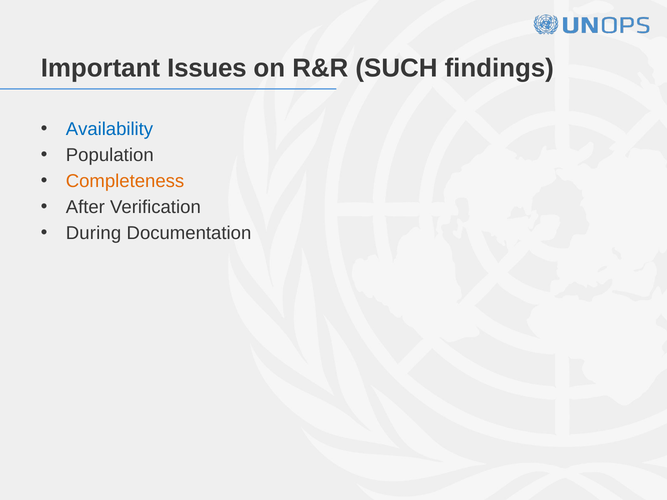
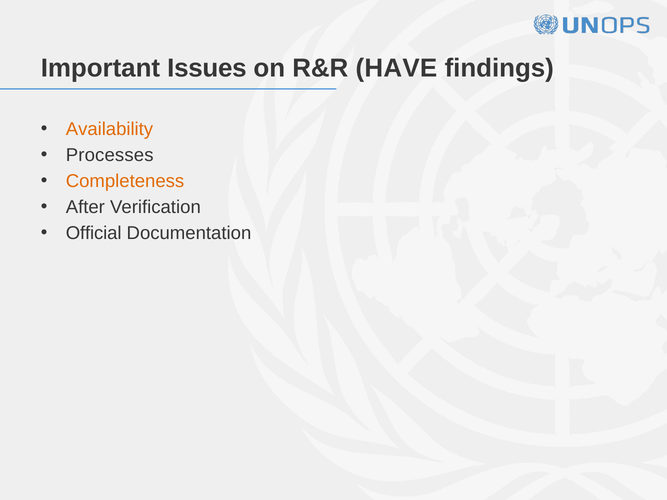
SUCH: SUCH -> HAVE (396, 68)
Availability colour: blue -> orange (109, 129)
Population: Population -> Processes (110, 155)
During: During -> Official (94, 233)
